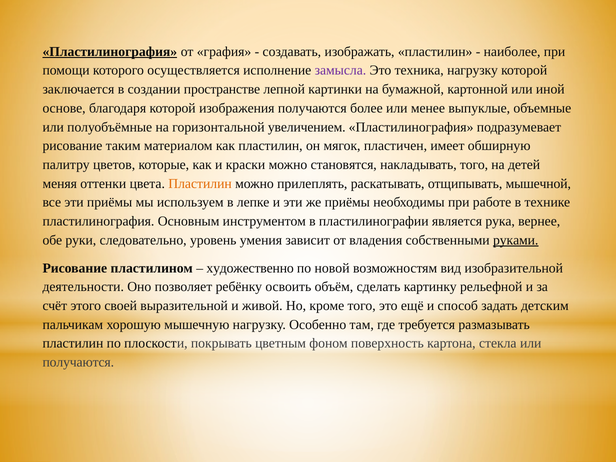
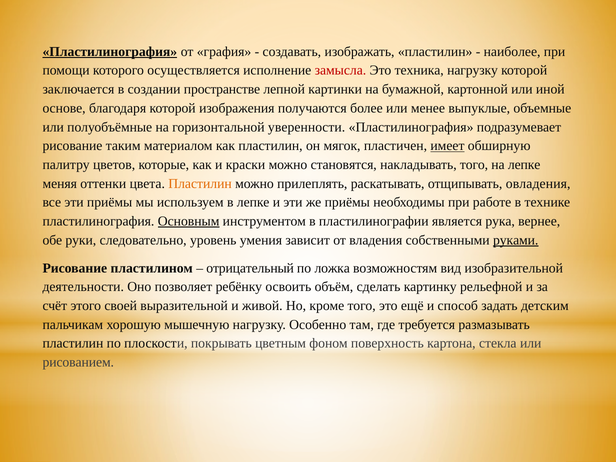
замысла colour: purple -> red (340, 70)
увеличением: увеличением -> уверенности (307, 127)
имеет underline: none -> present (447, 146)
на детей: детей -> лепке (524, 165)
мышечной: мышечной -> овладения (538, 184)
Основным underline: none -> present (189, 221)
художественно: художественно -> отрицательный (250, 268)
новой: новой -> ложка (332, 268)
получаются: получаются -> рисованием (78, 362)
